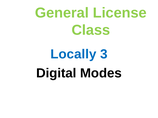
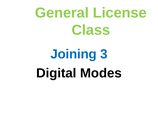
Locally: Locally -> Joining (74, 54)
